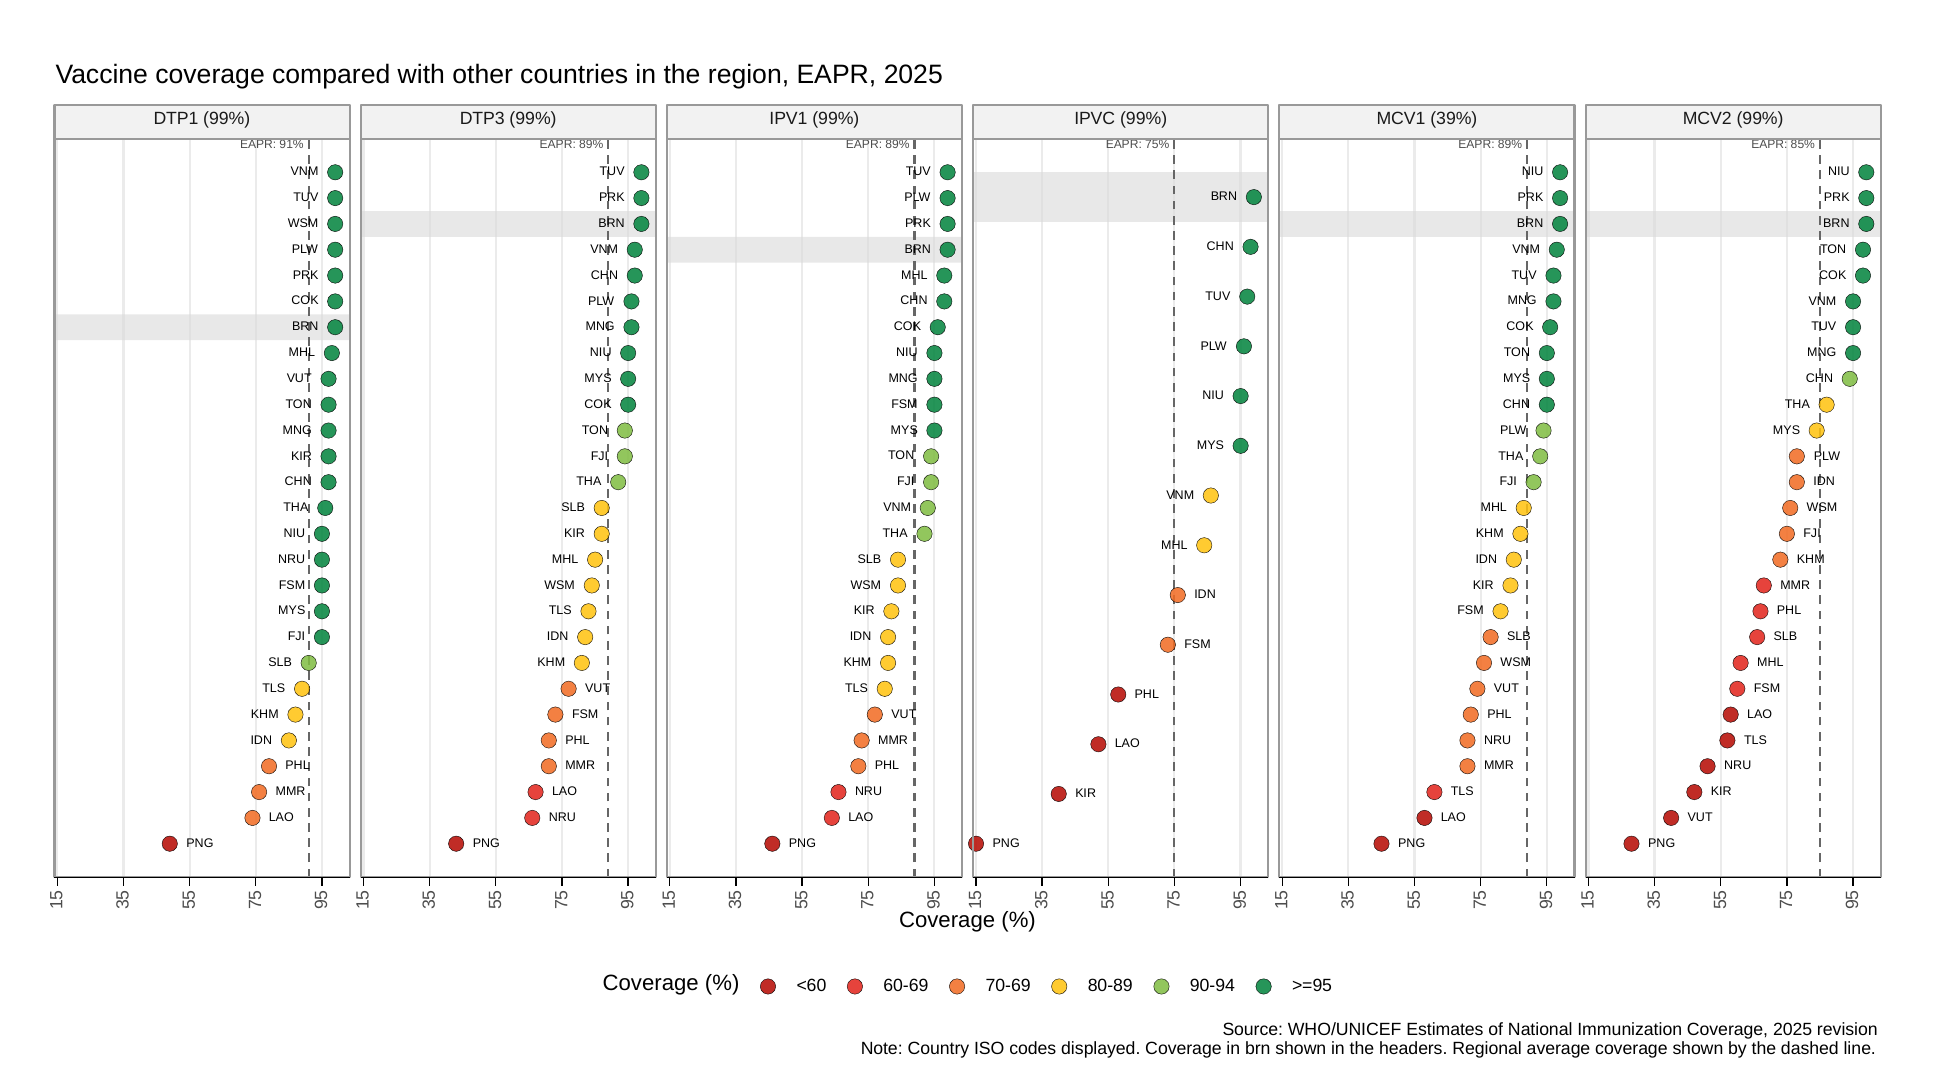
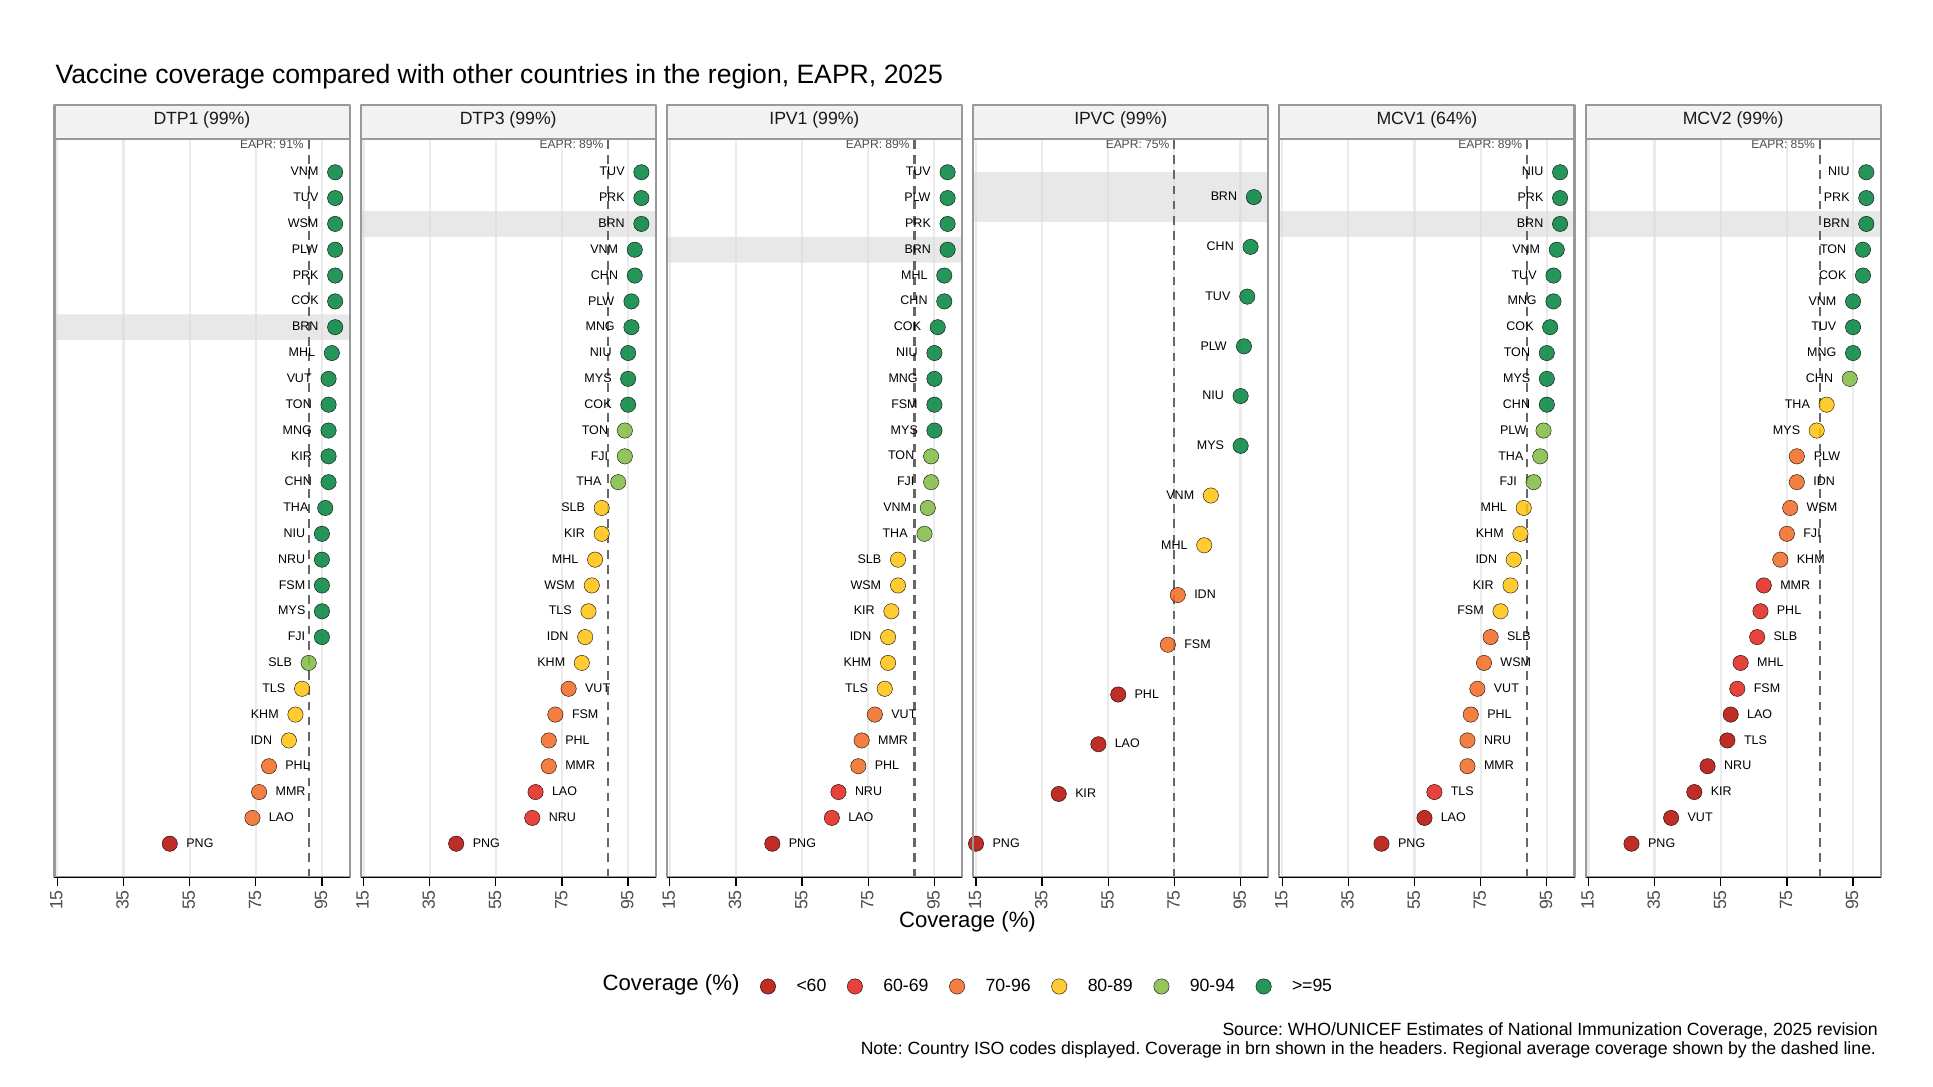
39%: 39% -> 64% (1454, 119)
70-69: 70-69 -> 70-96 (1008, 986)
